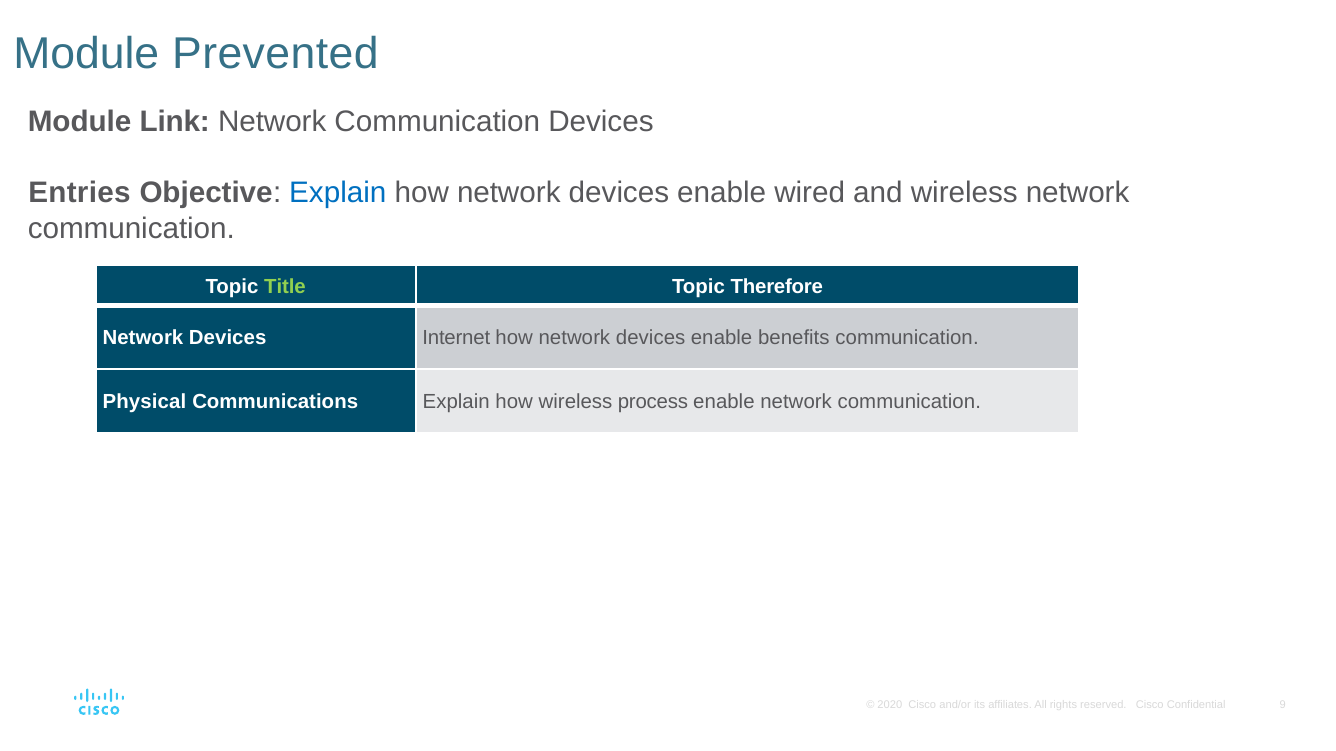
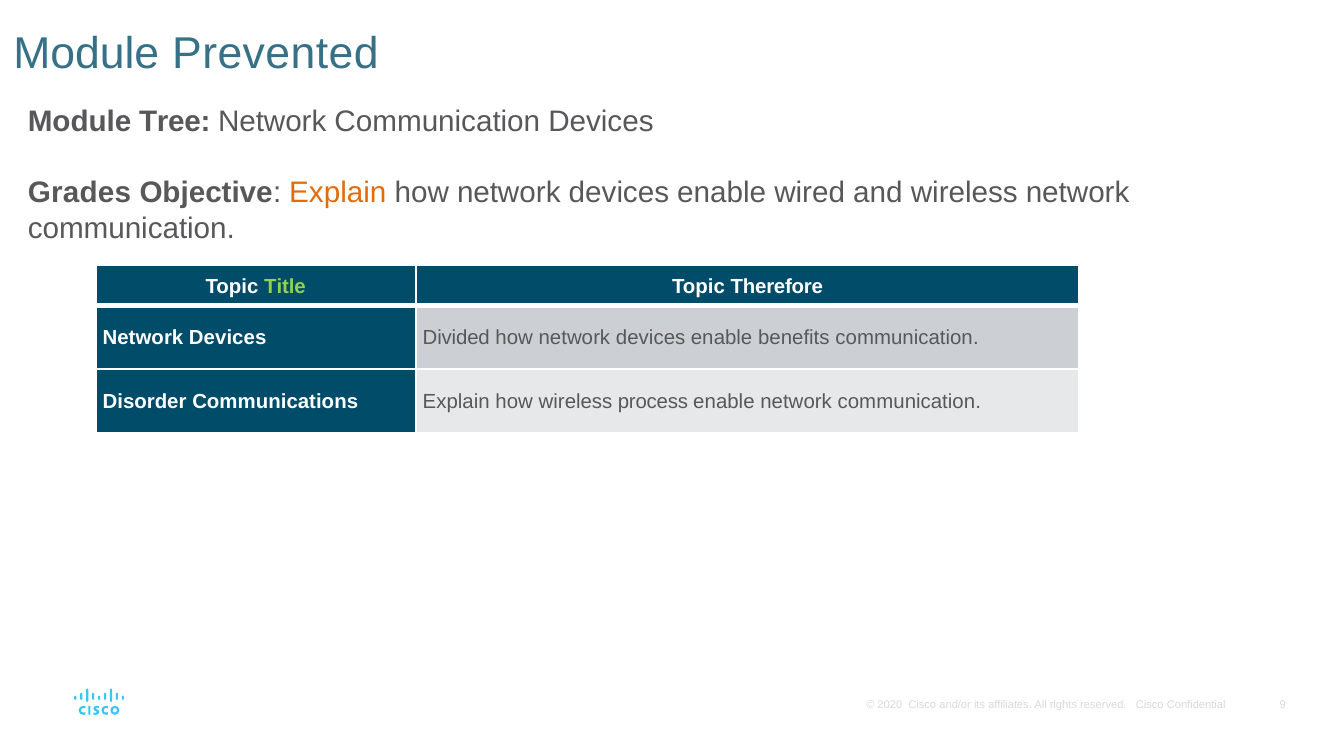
Link: Link -> Tree (175, 122)
Entries: Entries -> Grades (80, 193)
Explain colour: blue -> orange (338, 193)
Internet: Internet -> Divided (456, 338)
Physical: Physical -> Disorder (145, 402)
